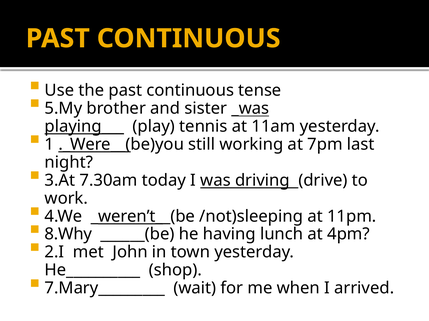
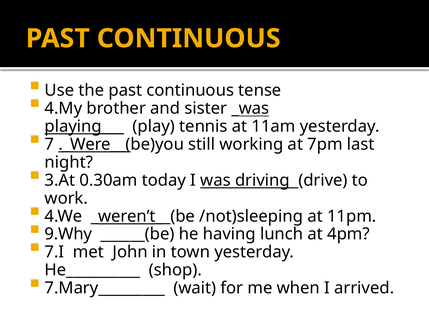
5.My: 5.My -> 4.My (63, 109)
1: 1 -> 7 (49, 145)
7.30am: 7.30am -> 0.30am (109, 181)
8.Why: 8.Why -> 9.Why (68, 235)
2.I: 2.I -> 7.I (54, 253)
